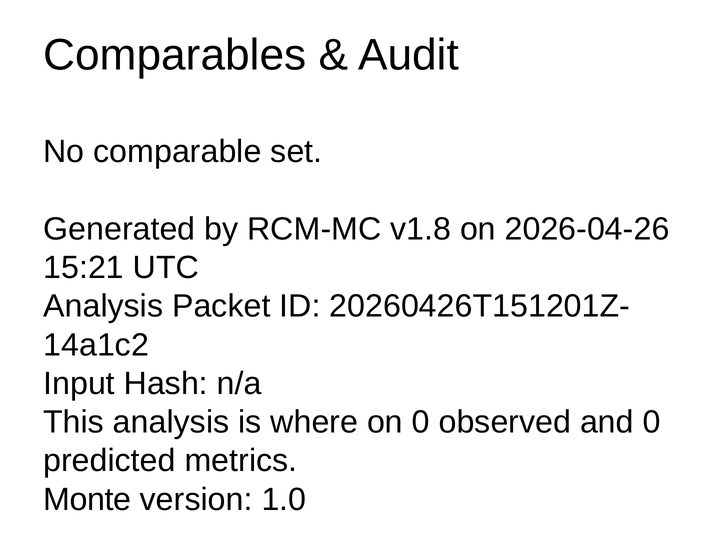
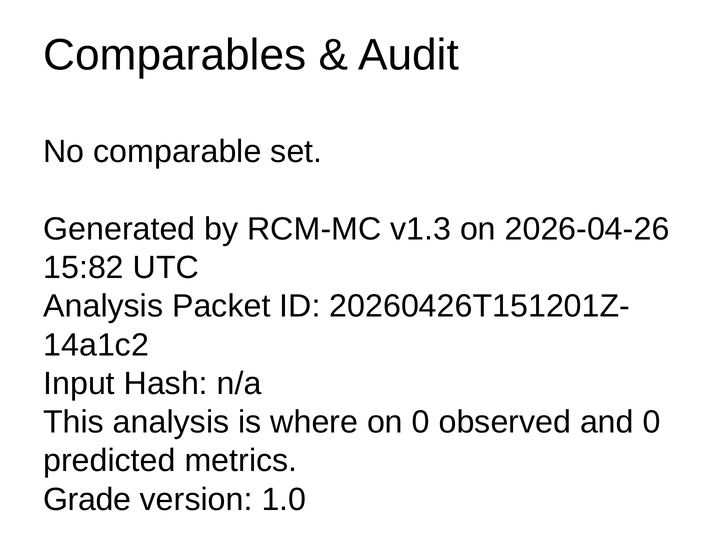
v1.8: v1.8 -> v1.3 (421, 229)
15:21: 15:21 -> 15:82 (84, 268)
Monte: Monte -> Grade (87, 499)
